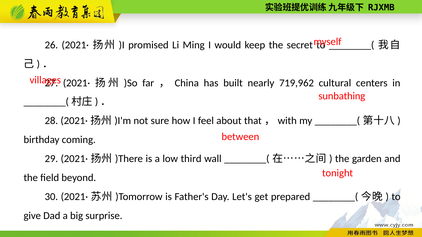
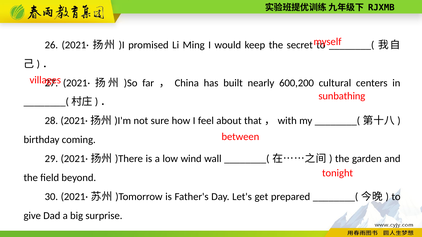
719,962: 719,962 -> 600,200 (297, 83)
third: third -> wind (191, 159)
